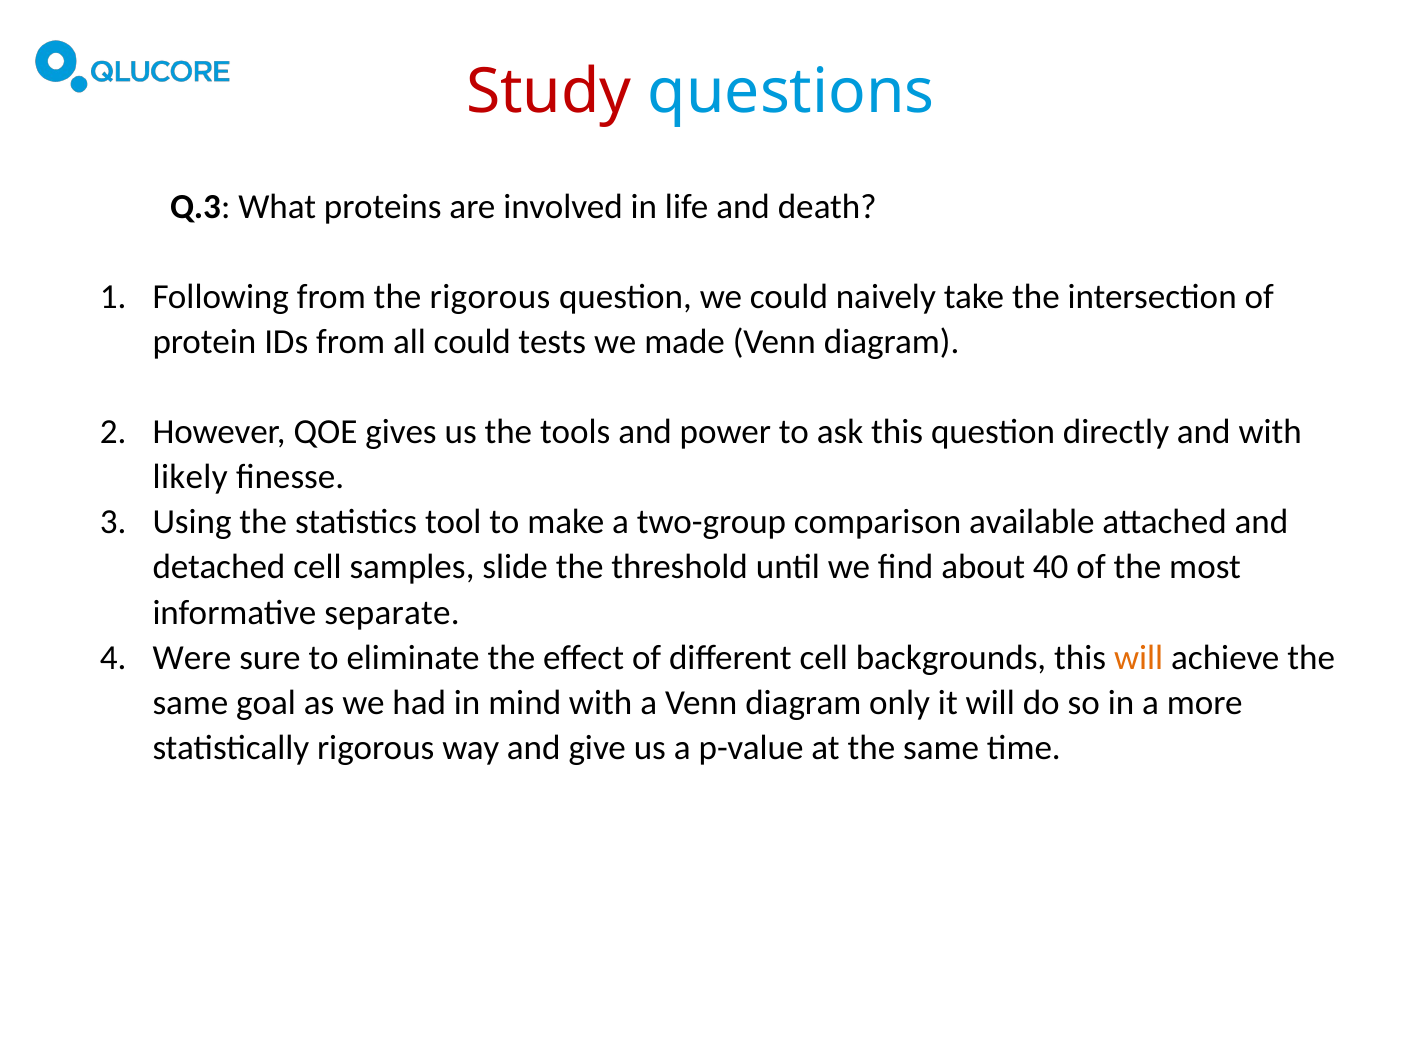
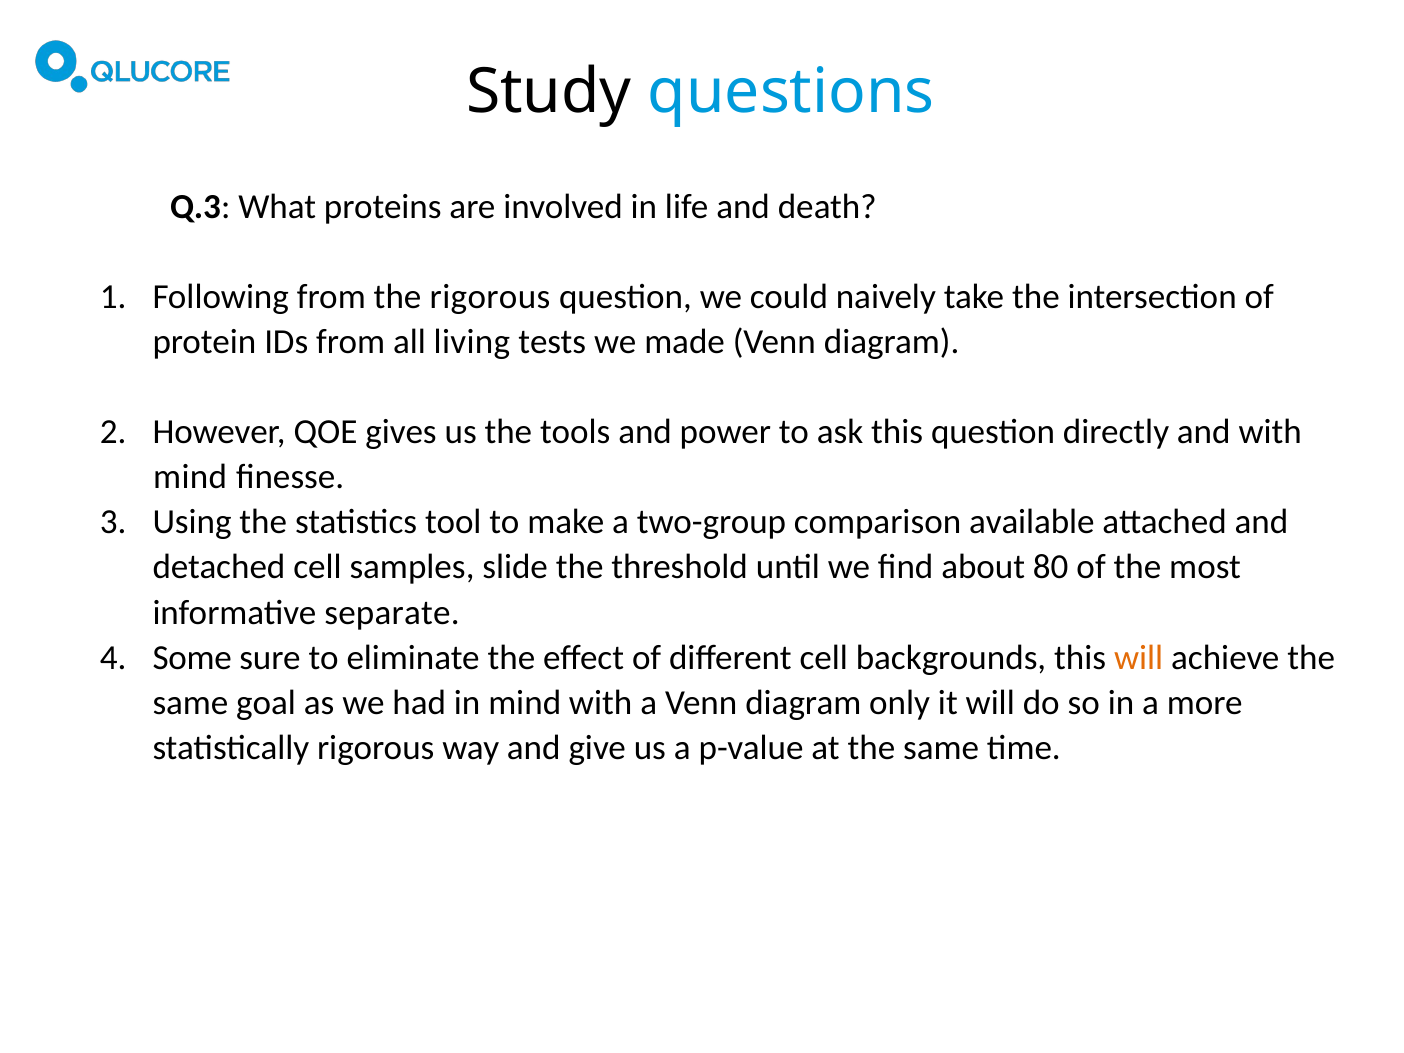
Study colour: red -> black (549, 92)
all could: could -> living (472, 342)
likely: likely -> mind (190, 477)
40: 40 -> 80 (1051, 567)
Were: Were -> Some (192, 657)
